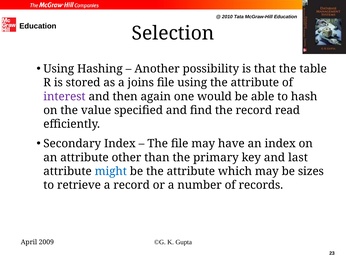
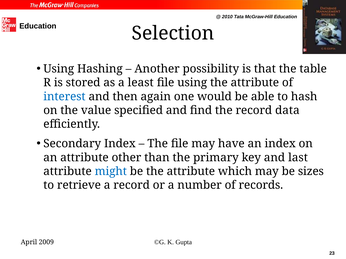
joins: joins -> least (141, 83)
interest colour: purple -> blue (64, 97)
read: read -> data (287, 110)
